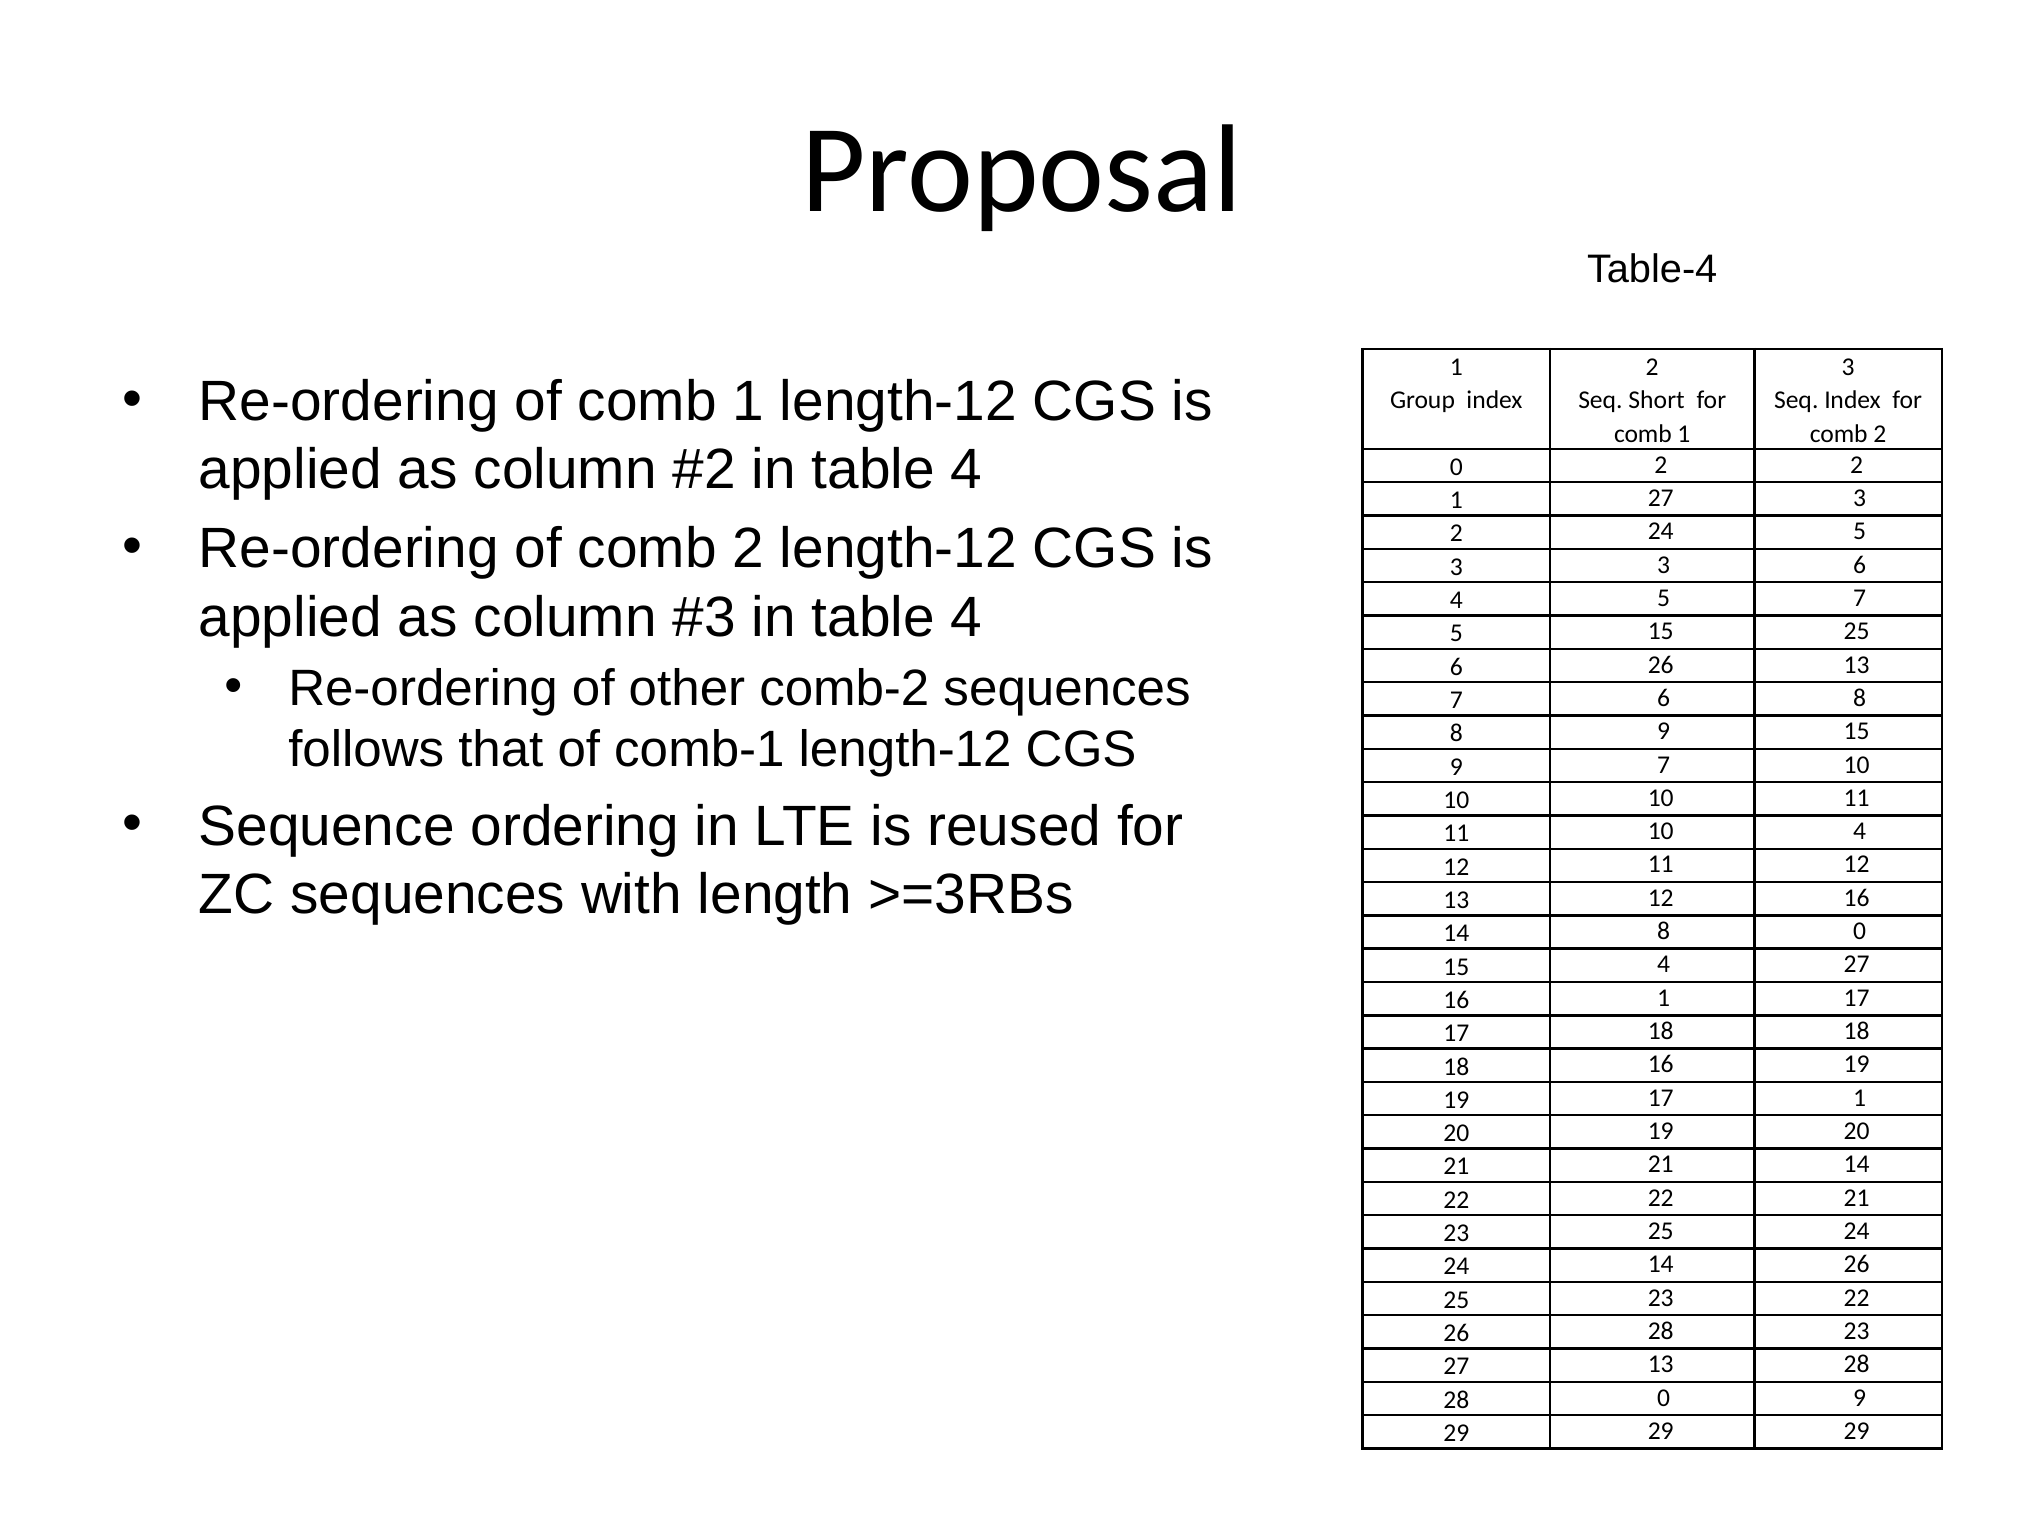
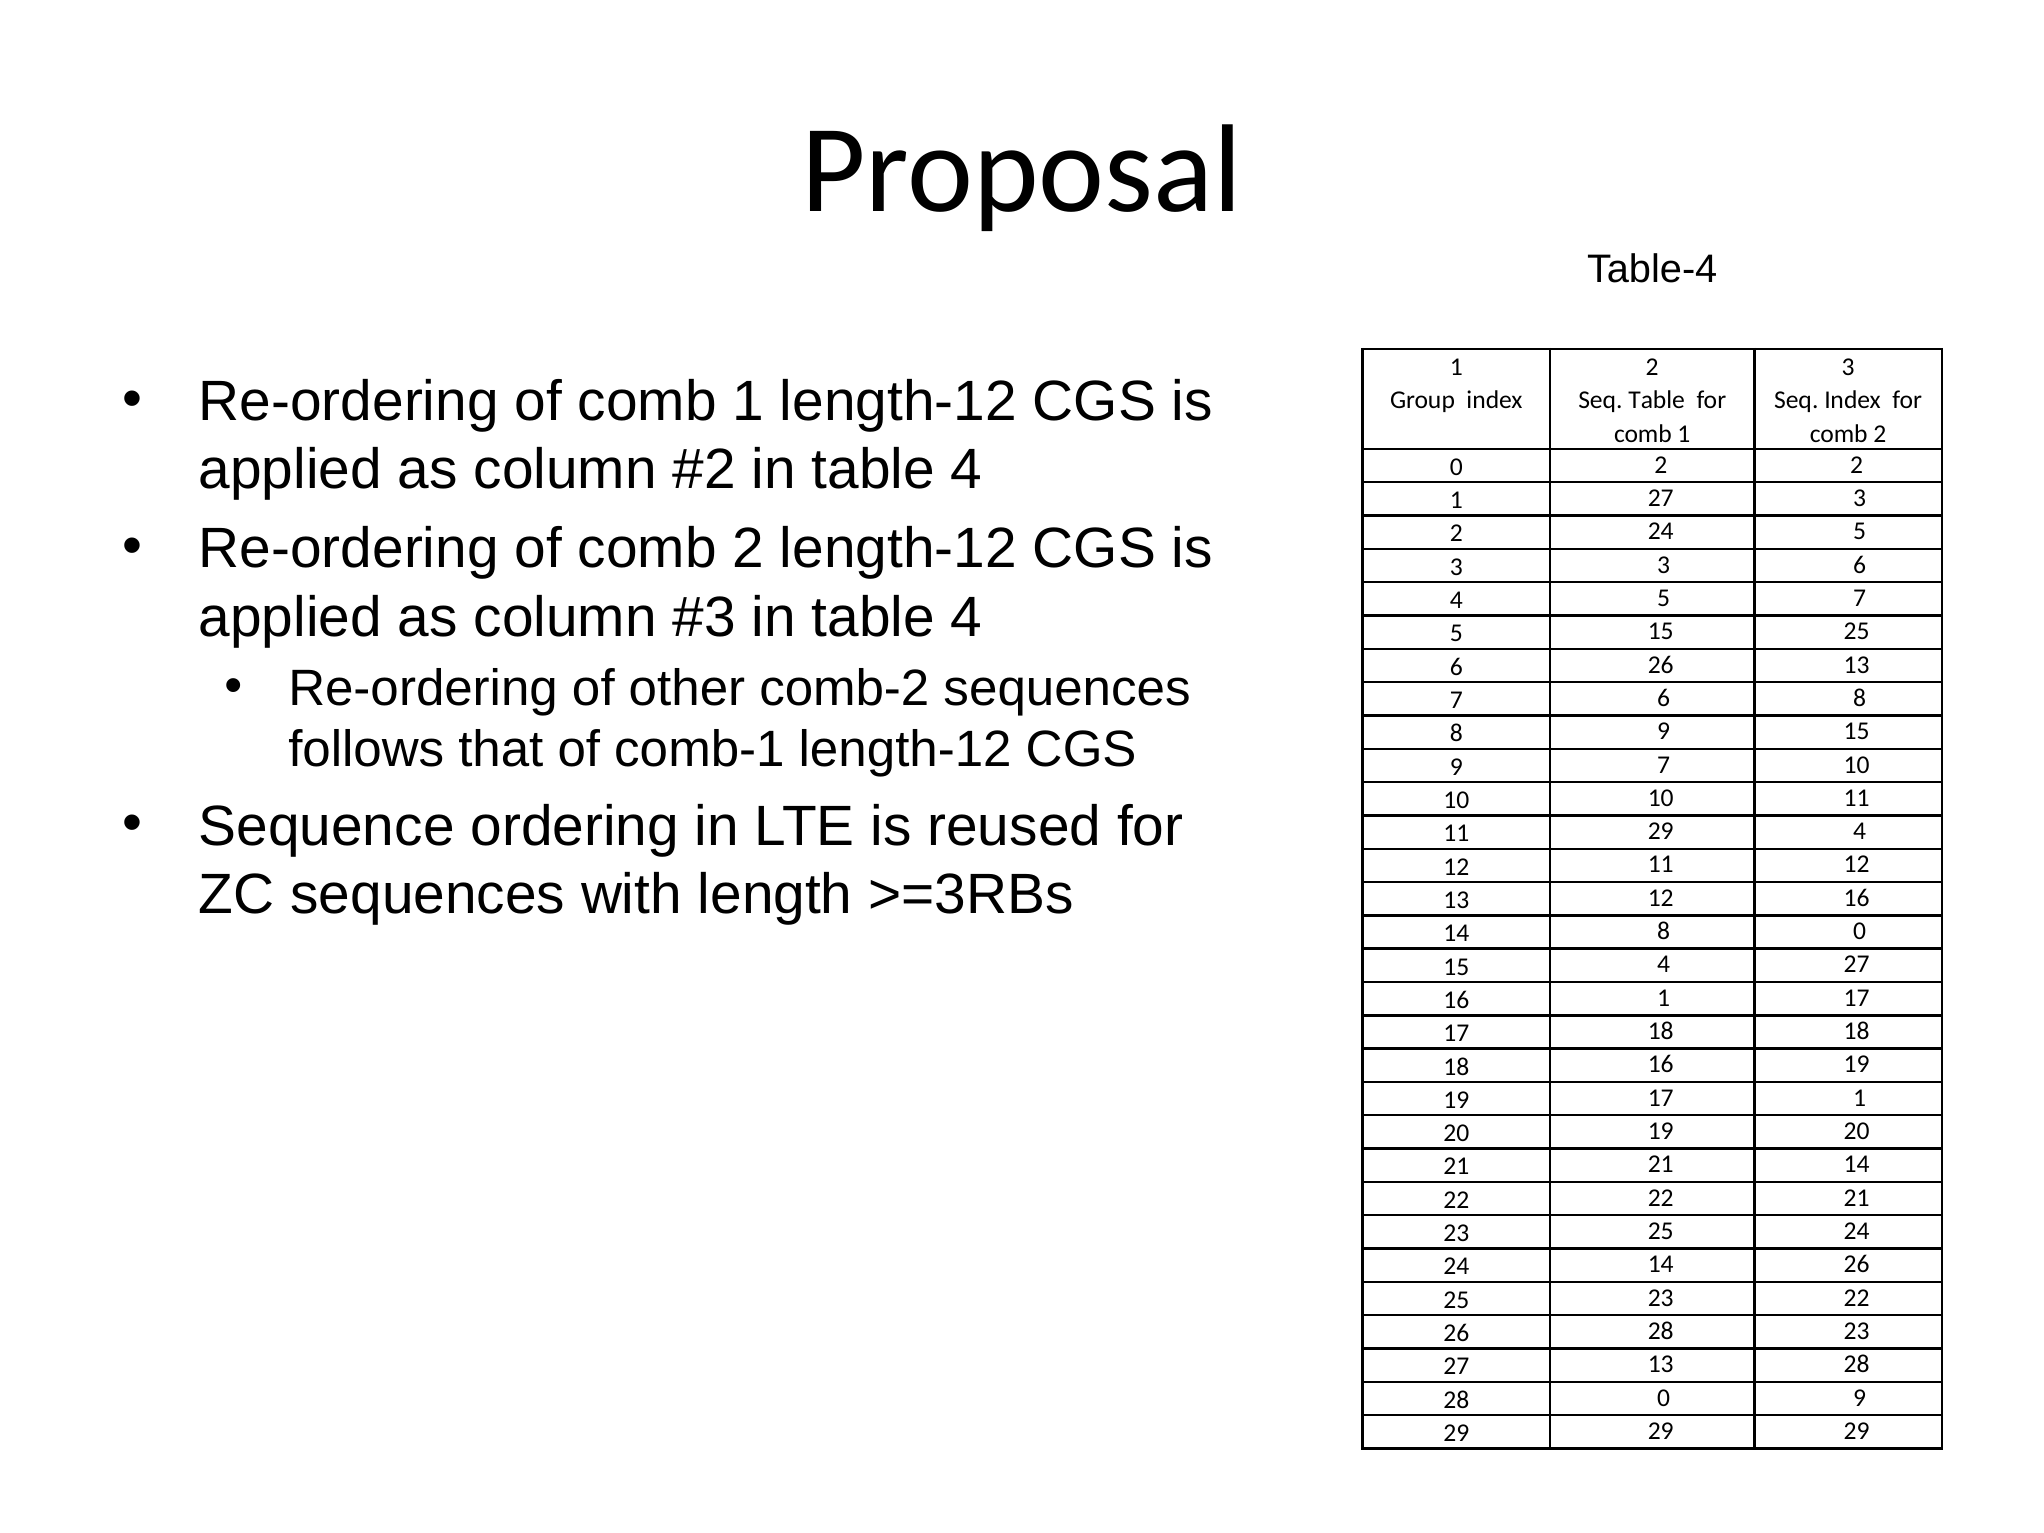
Seq Short: Short -> Table (1657, 400)
11 10: 10 -> 29 (1661, 831)
